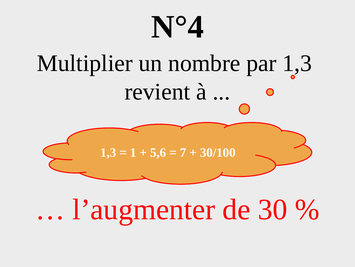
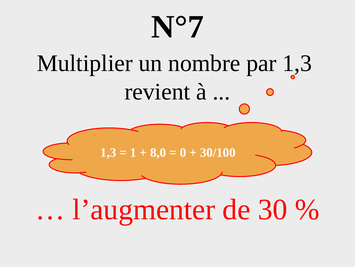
N°4: N°4 -> N°7 (177, 27)
5,6: 5,6 -> 8,0 (158, 152)
7: 7 -> 0 (183, 152)
